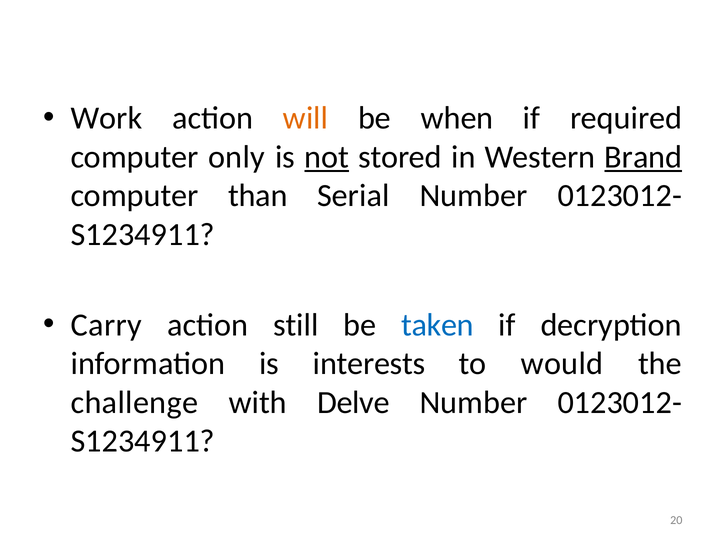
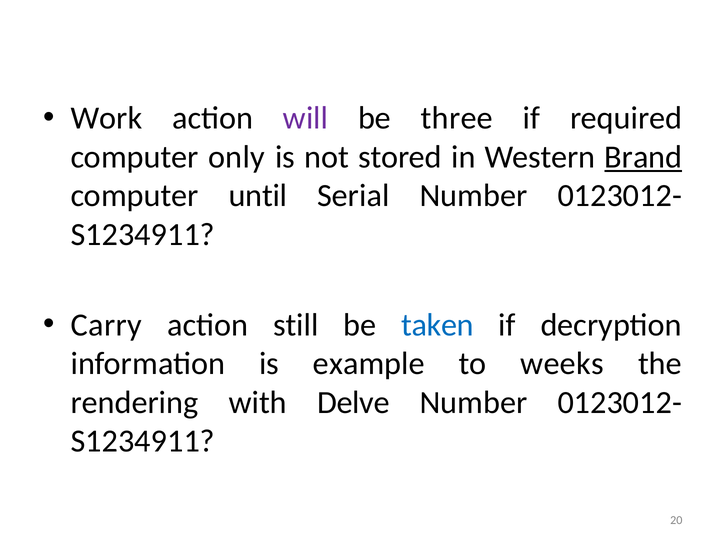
will colour: orange -> purple (306, 118)
when: when -> three (457, 118)
not underline: present -> none (327, 157)
than: than -> until (258, 196)
interests: interests -> example (369, 363)
would: would -> weeks (562, 363)
challenge: challenge -> rendering (135, 402)
